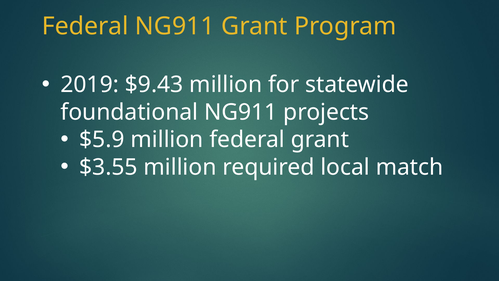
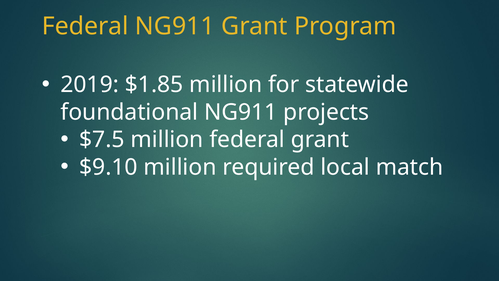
$9.43: $9.43 -> $1.85 (154, 85)
$5.9: $5.9 -> $7.5 (102, 140)
$3.55: $3.55 -> $9.10 (108, 167)
